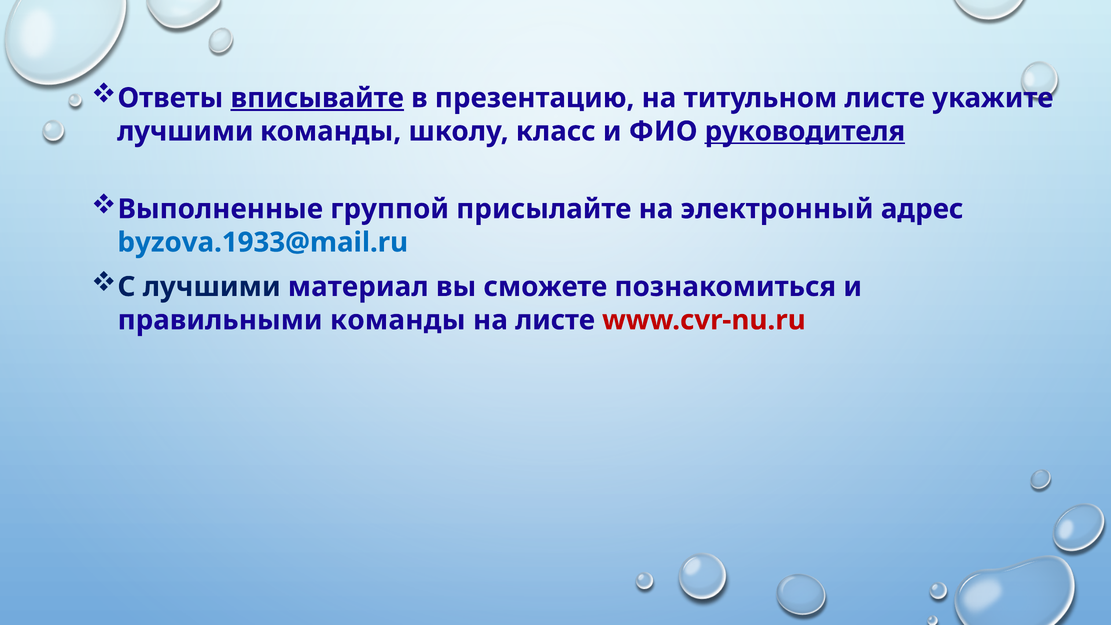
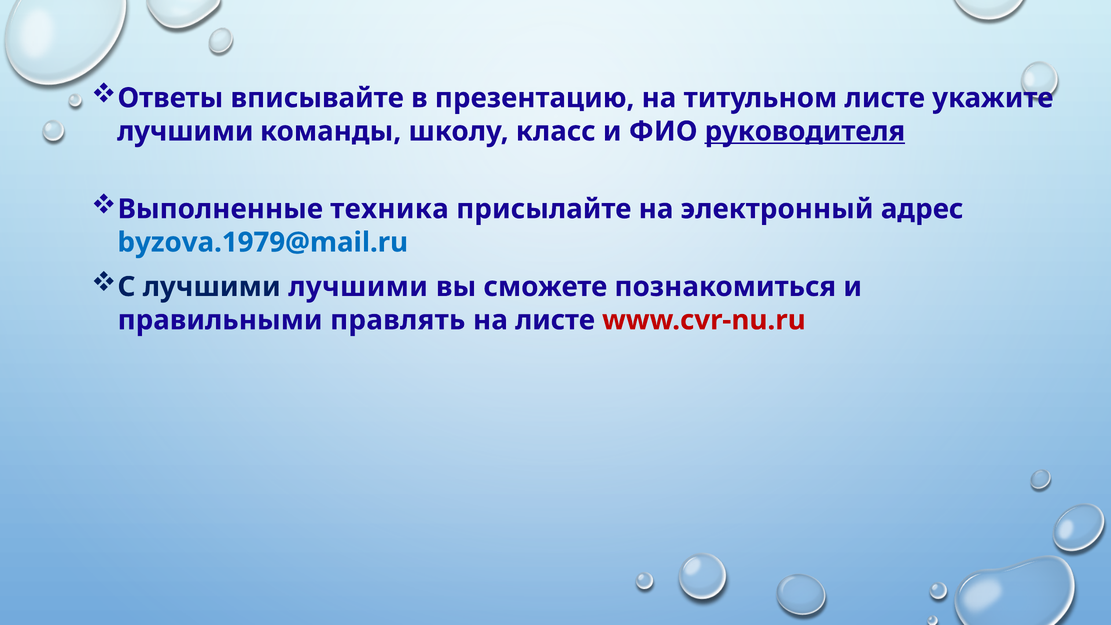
вписывайте underline: present -> none (317, 98)
группой: группой -> техника (389, 209)
byzova.1933@mail.ru: byzova.1933@mail.ru -> byzova.1979@mail.ru (263, 242)
лучшими материал: материал -> лучшими (358, 287)
правильными команды: команды -> правлять (398, 320)
